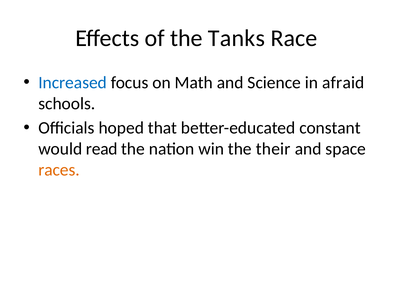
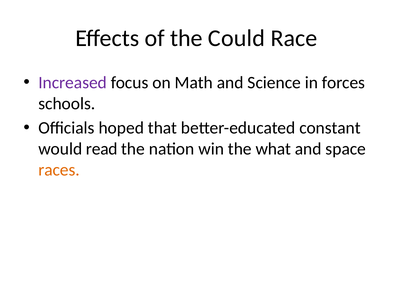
Tanks: Tanks -> Could (237, 38)
Increased colour: blue -> purple (73, 82)
afraid: afraid -> forces (343, 82)
their: their -> what (273, 149)
